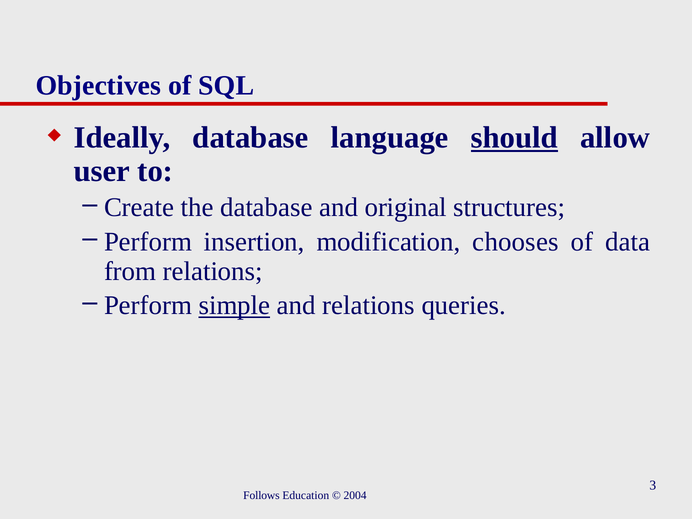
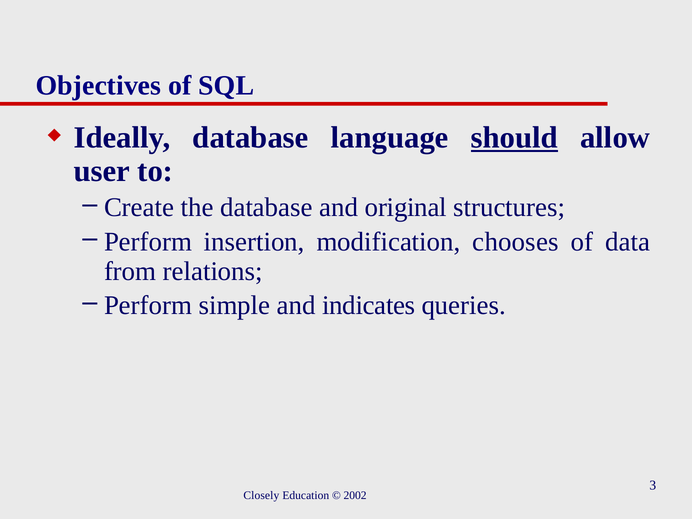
simple underline: present -> none (234, 306)
and relations: relations -> indicates (369, 306)
Follows: Follows -> Closely (261, 495)
2004: 2004 -> 2002 (355, 495)
